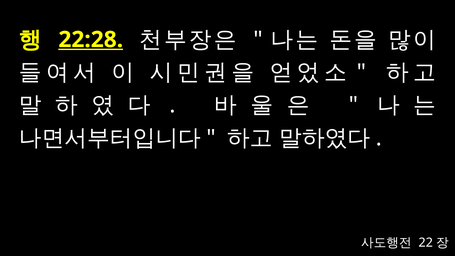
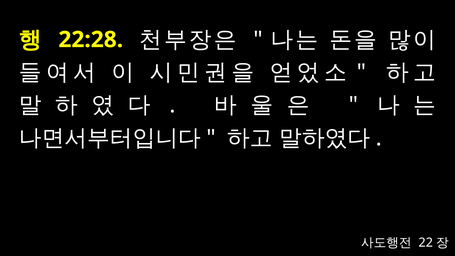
22:28 underline: present -> none (91, 40)
